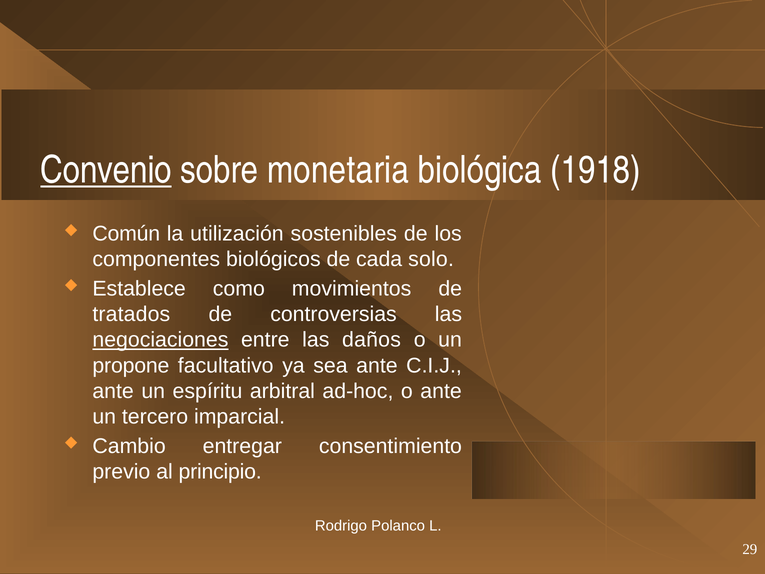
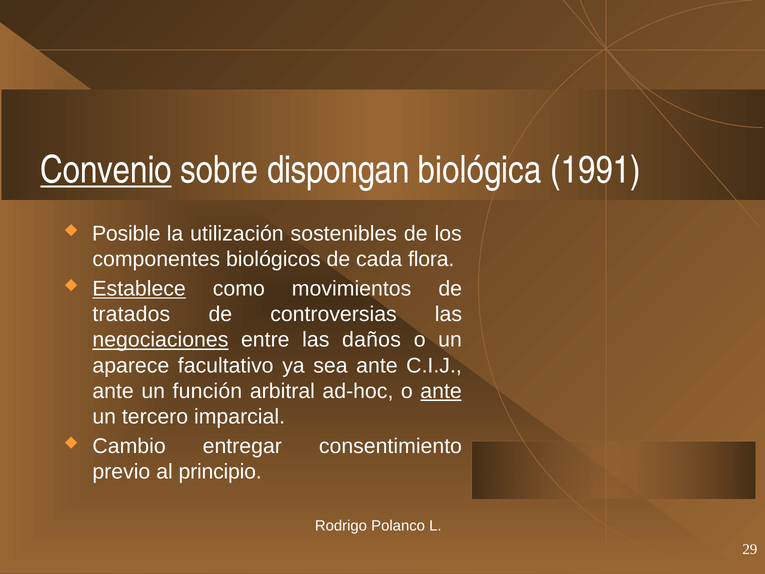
monetaria: monetaria -> dispongan (338, 170)
1918: 1918 -> 1991 (596, 170)
Común: Común -> Posible (126, 234)
solo: solo -> flora (431, 259)
Establece underline: none -> present (139, 289)
propone: propone -> aparece (131, 365)
espíritu: espíritu -> función (207, 391)
ante underline: none -> present (441, 391)
